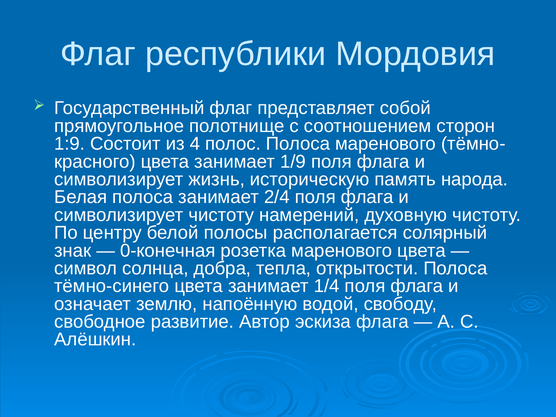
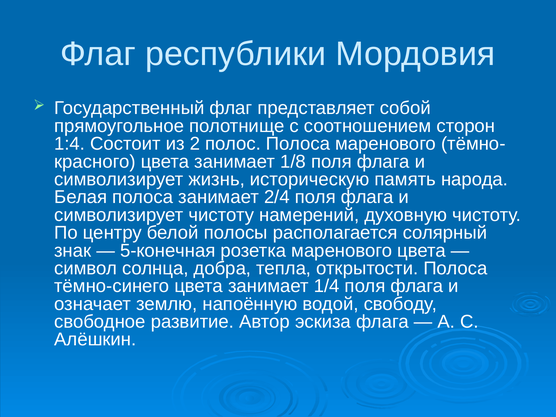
1:9: 1:9 -> 1:4 (70, 144)
4: 4 -> 2 (195, 144)
1/9: 1/9 -> 1/8 (293, 162)
0-конечная: 0-конечная -> 5-конечная (168, 251)
